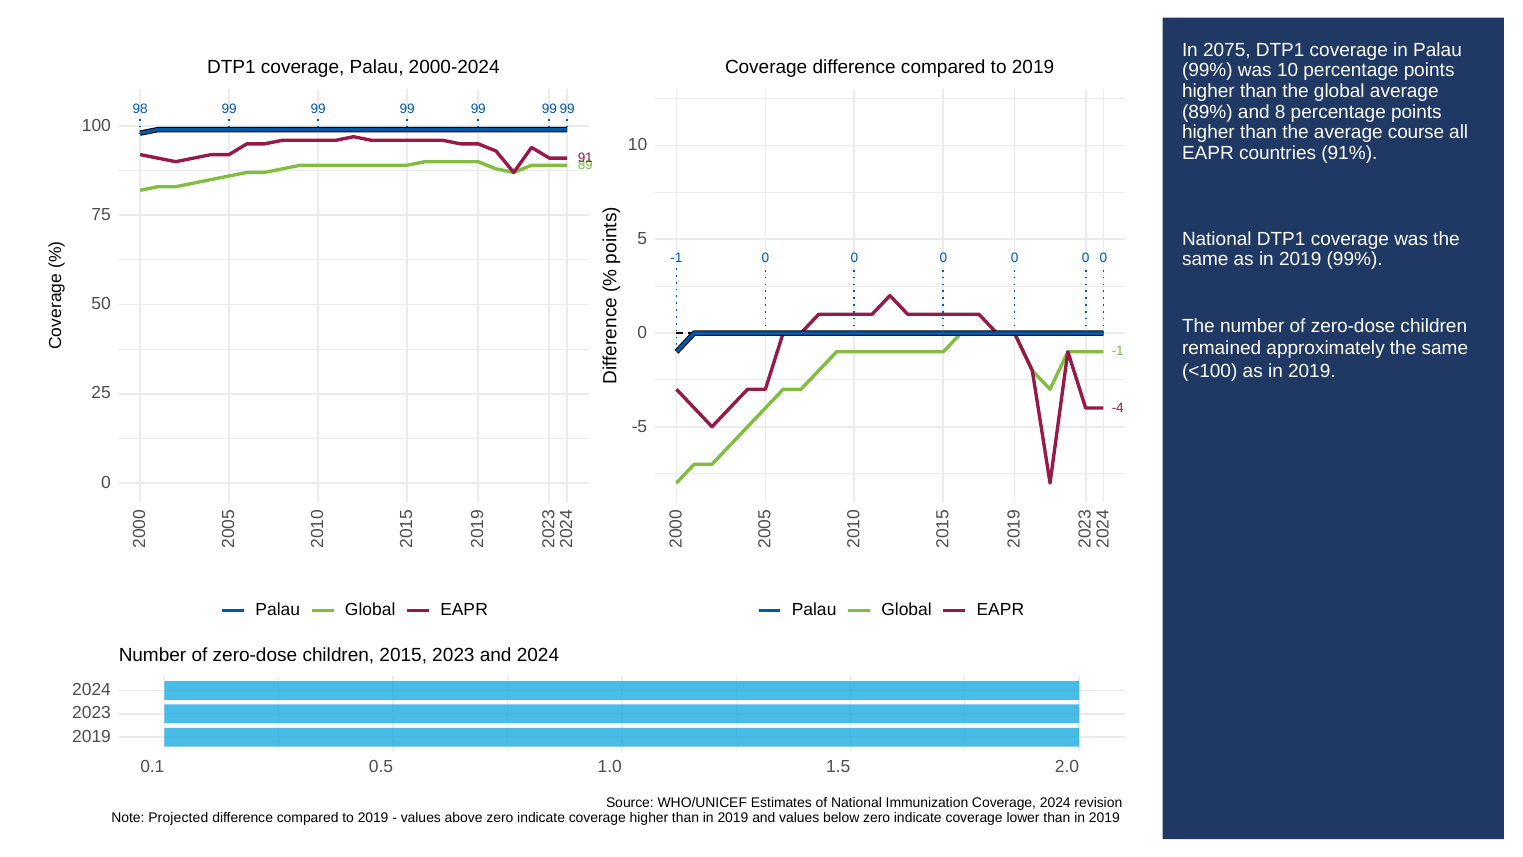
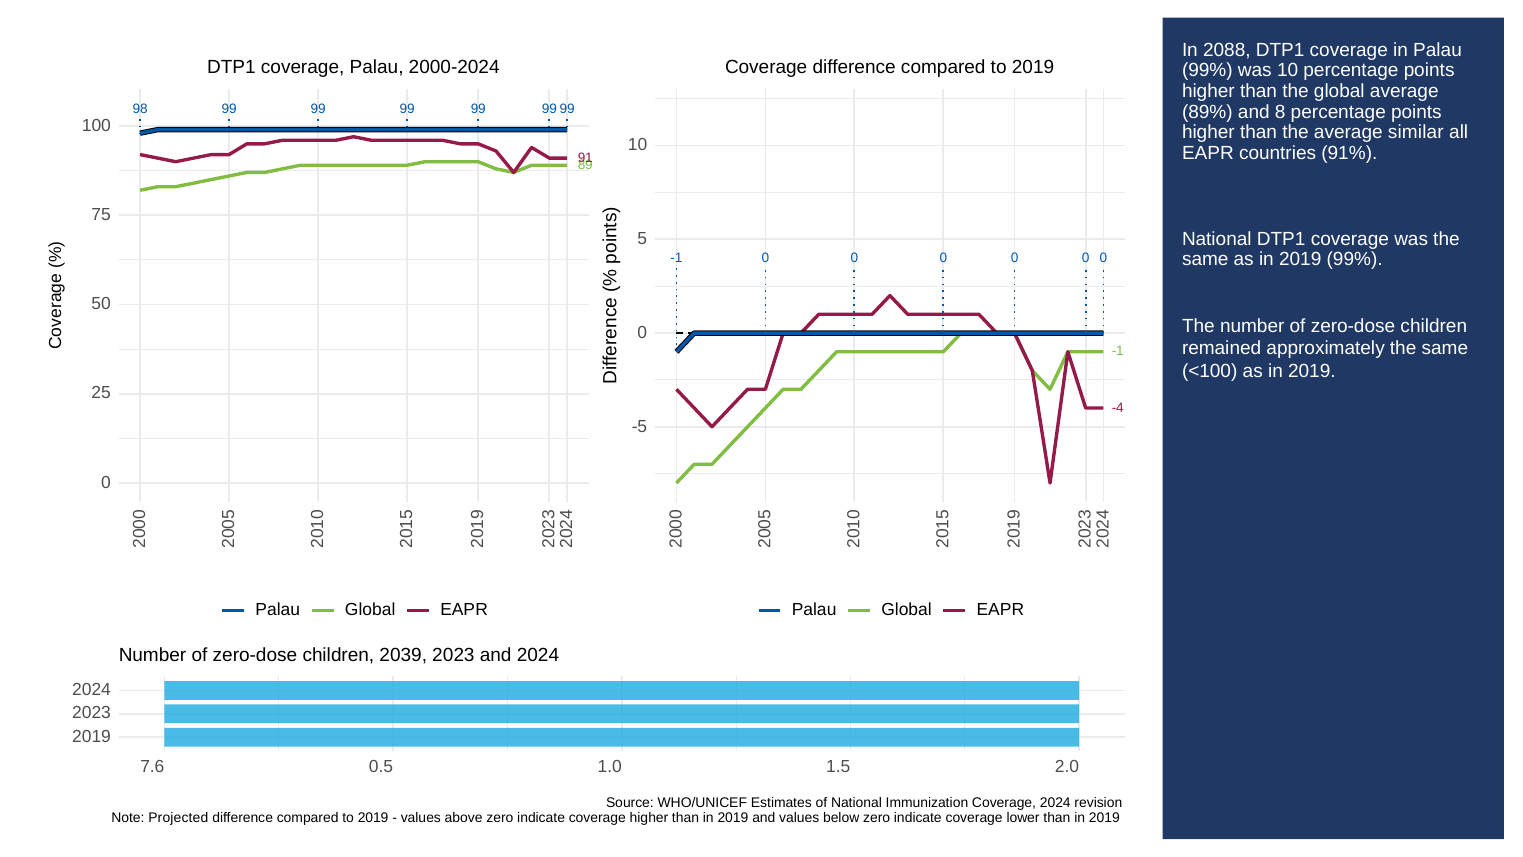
2075: 2075 -> 2088 (1227, 50)
course: course -> similar (1416, 132)
2015: 2015 -> 2039 (403, 655)
0.1: 0.1 -> 7.6 (152, 766)
